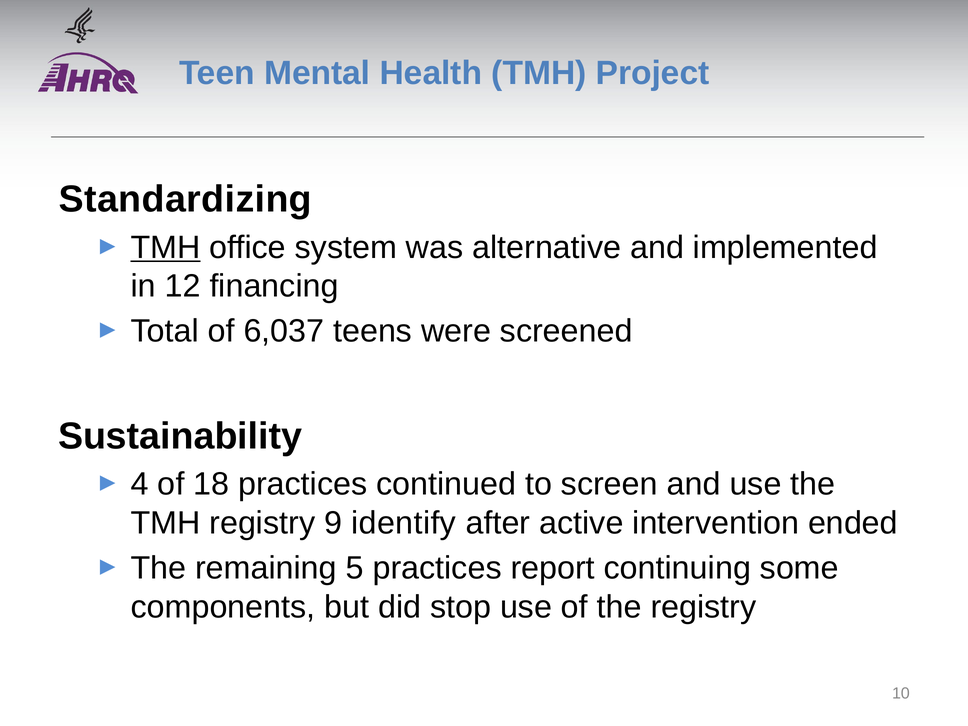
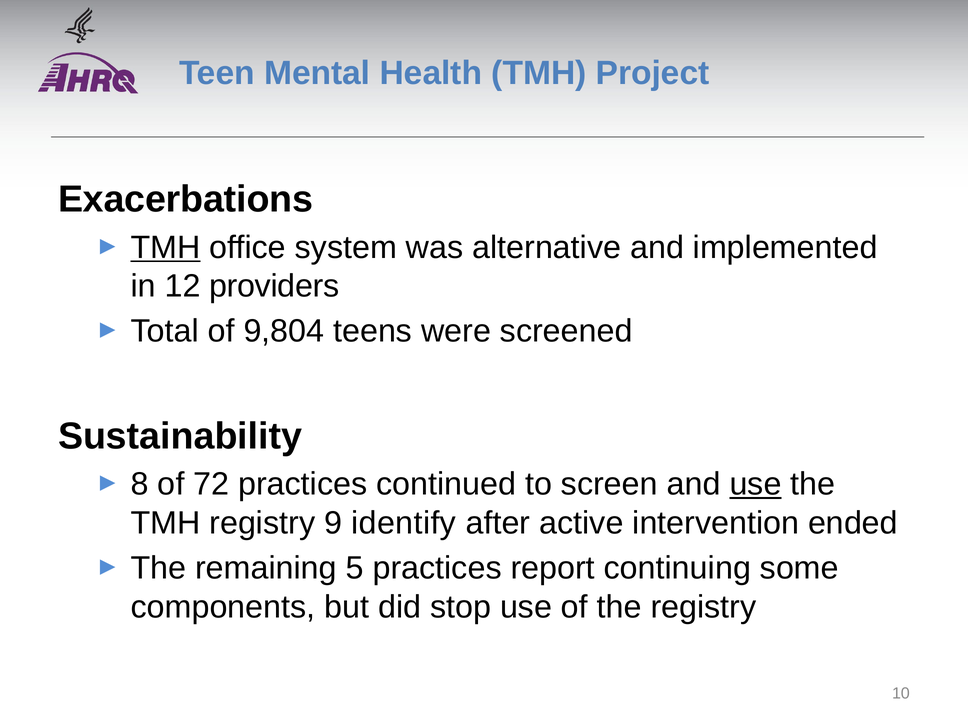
Standardizing: Standardizing -> Exacerbations (186, 199)
financing: financing -> providers (274, 286)
6,037: 6,037 -> 9,804 (284, 331)
4: 4 -> 8 (140, 484)
18: 18 -> 72 (211, 484)
use underline: none -> present (756, 484)
